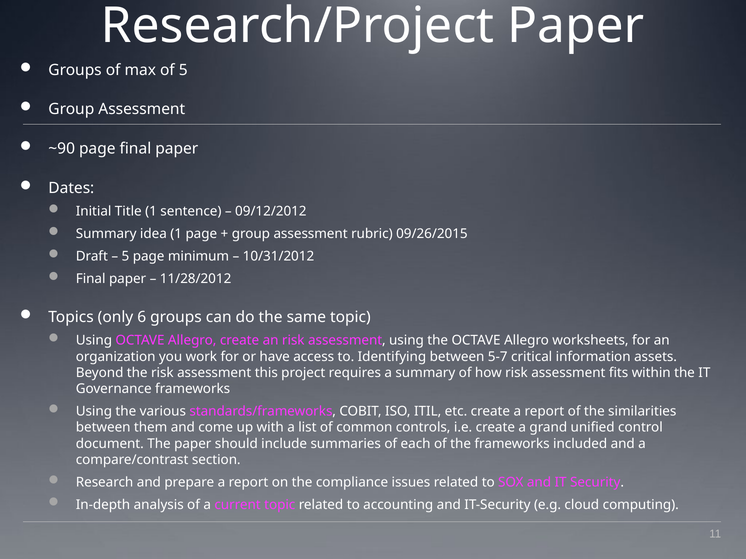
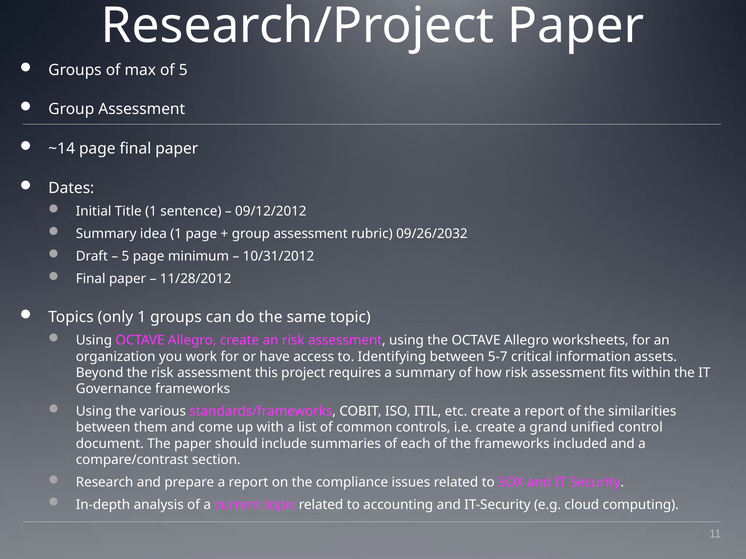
~90: ~90 -> ~14 (62, 149)
09/26/2015: 09/26/2015 -> 09/26/2032 (432, 234)
only 6: 6 -> 1 (142, 317)
